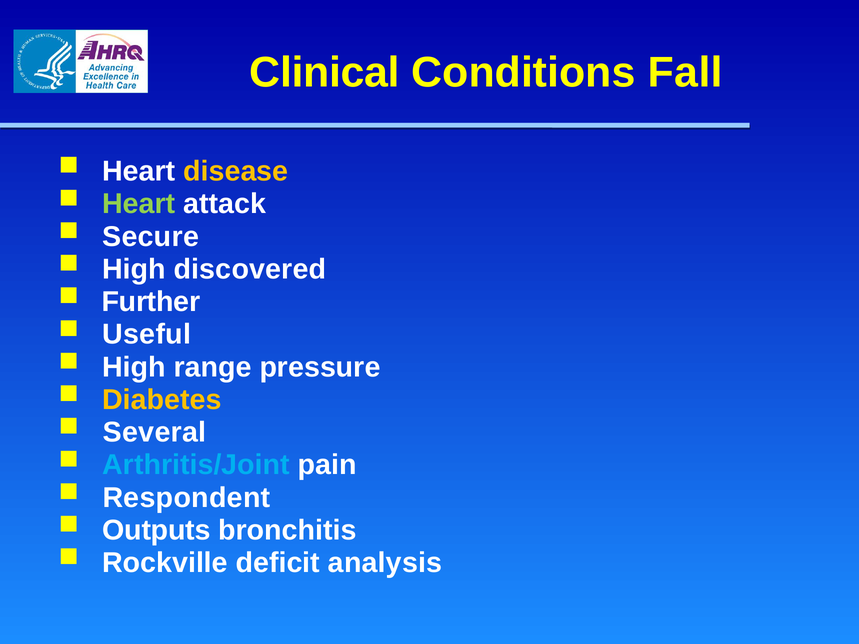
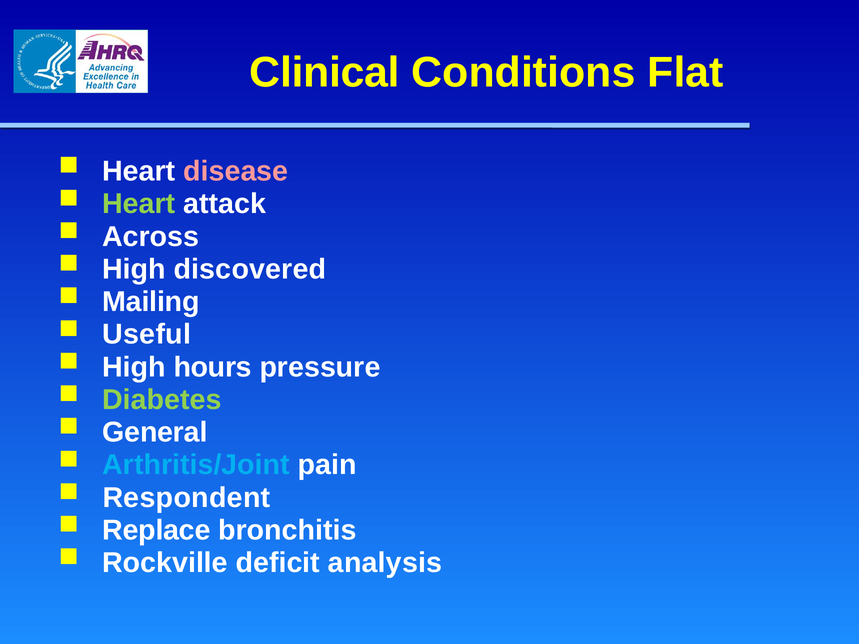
Fall: Fall -> Flat (685, 73)
disease colour: yellow -> pink (236, 171)
Secure: Secure -> Across (151, 237)
Further: Further -> Mailing (151, 302)
range: range -> hours (213, 367)
Diabetes colour: yellow -> light green (162, 400)
Several: Several -> General (155, 433)
Outputs: Outputs -> Replace (156, 530)
